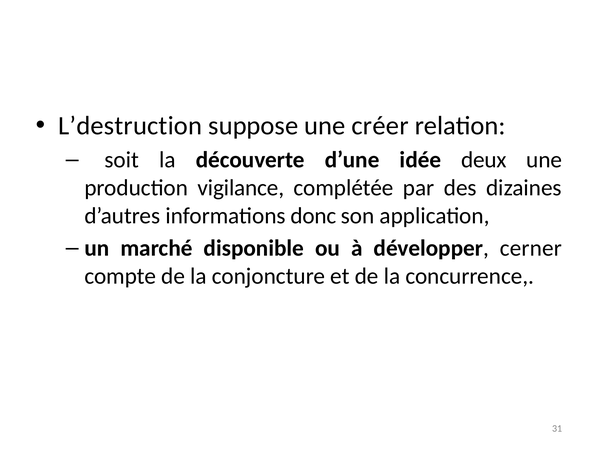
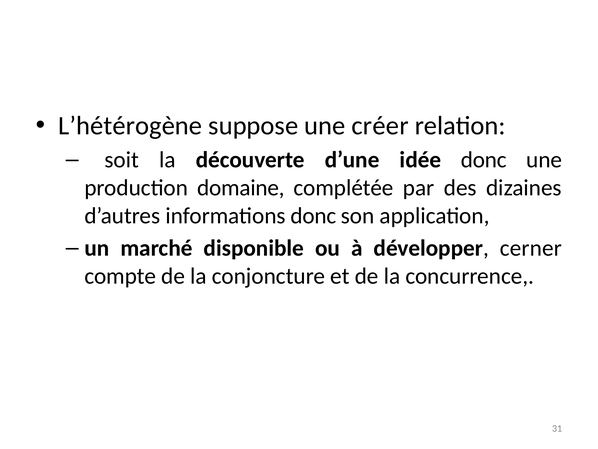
L’destruction: L’destruction -> L’hétérogène (130, 125)
idée deux: deux -> donc (484, 160)
vigilance: vigilance -> domaine (241, 188)
